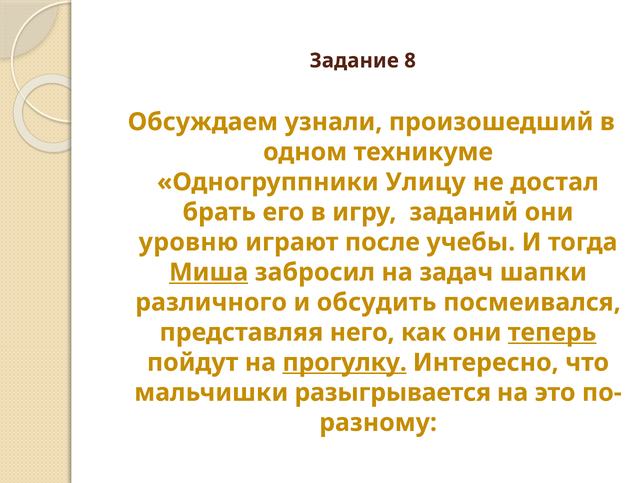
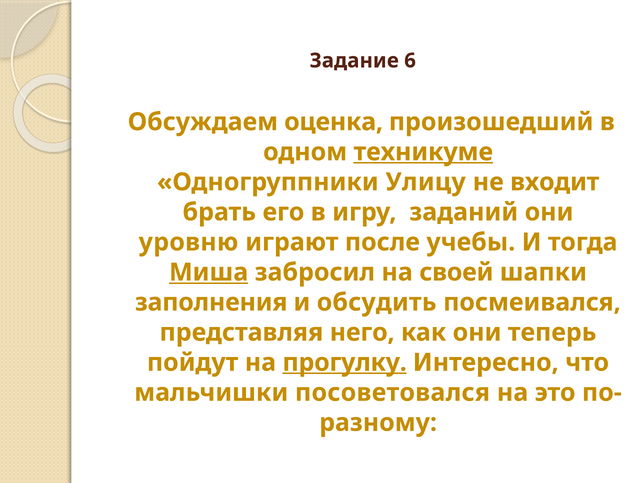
8: 8 -> 6 (410, 61)
узнали: узнали -> оценка (334, 122)
техникуме underline: none -> present (423, 152)
достал: достал -> входит (555, 182)
задач: задач -> своей (456, 272)
различного: различного -> заполнения (211, 302)
теперь underline: present -> none (552, 332)
разыгрывается: разыгрывается -> посоветовался (392, 393)
